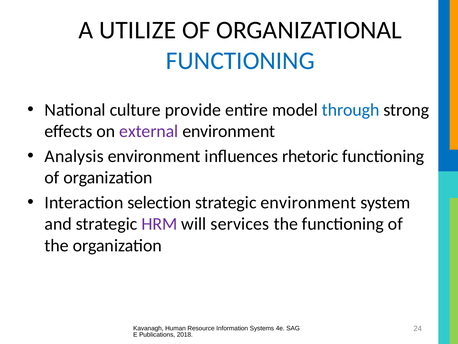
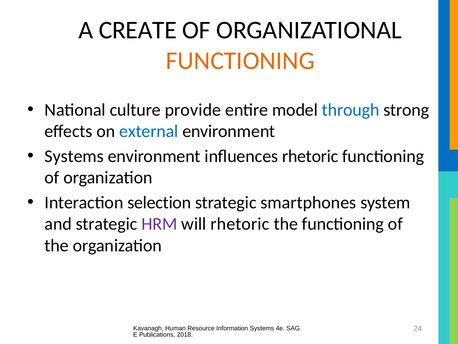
UTILIZE: UTILIZE -> CREATE (138, 30)
FUNCTIONING colour: blue -> orange (240, 61)
external colour: purple -> blue (149, 131)
Analysis: Analysis -> Systems (74, 156)
strategic environment: environment -> smartphones (308, 202)
will services: services -> rhetoric (240, 224)
